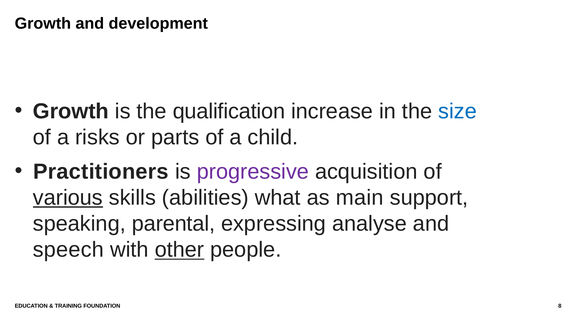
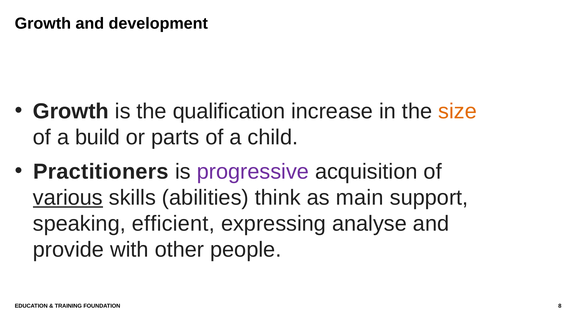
size colour: blue -> orange (458, 111)
risks: risks -> build (98, 137)
what: what -> think (278, 197)
parental: parental -> efficient (173, 223)
speech: speech -> provide (68, 250)
other underline: present -> none (179, 250)
